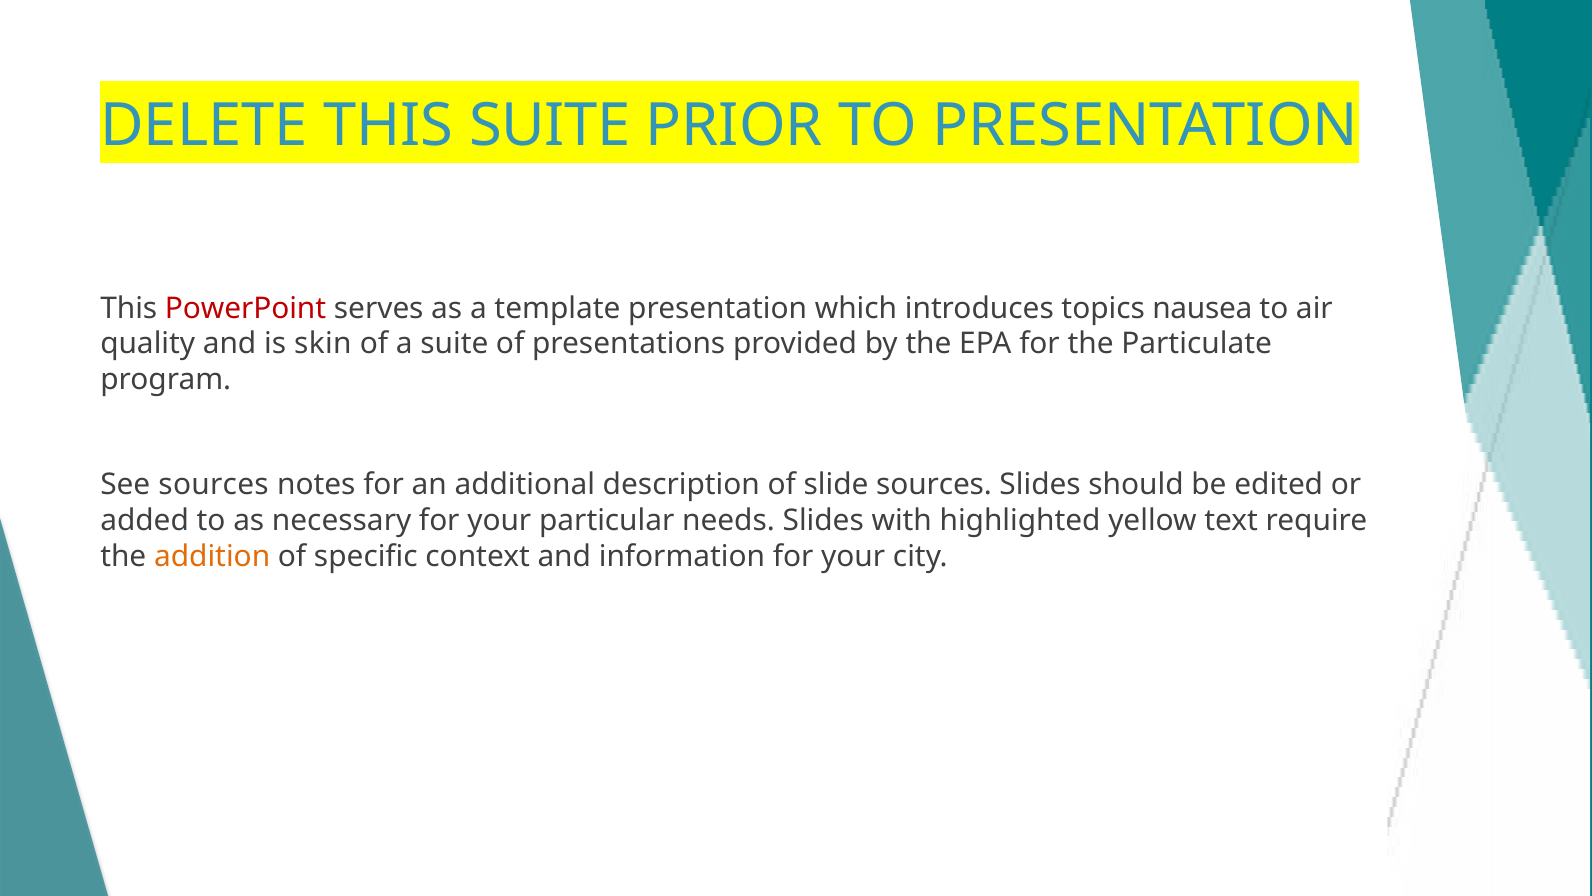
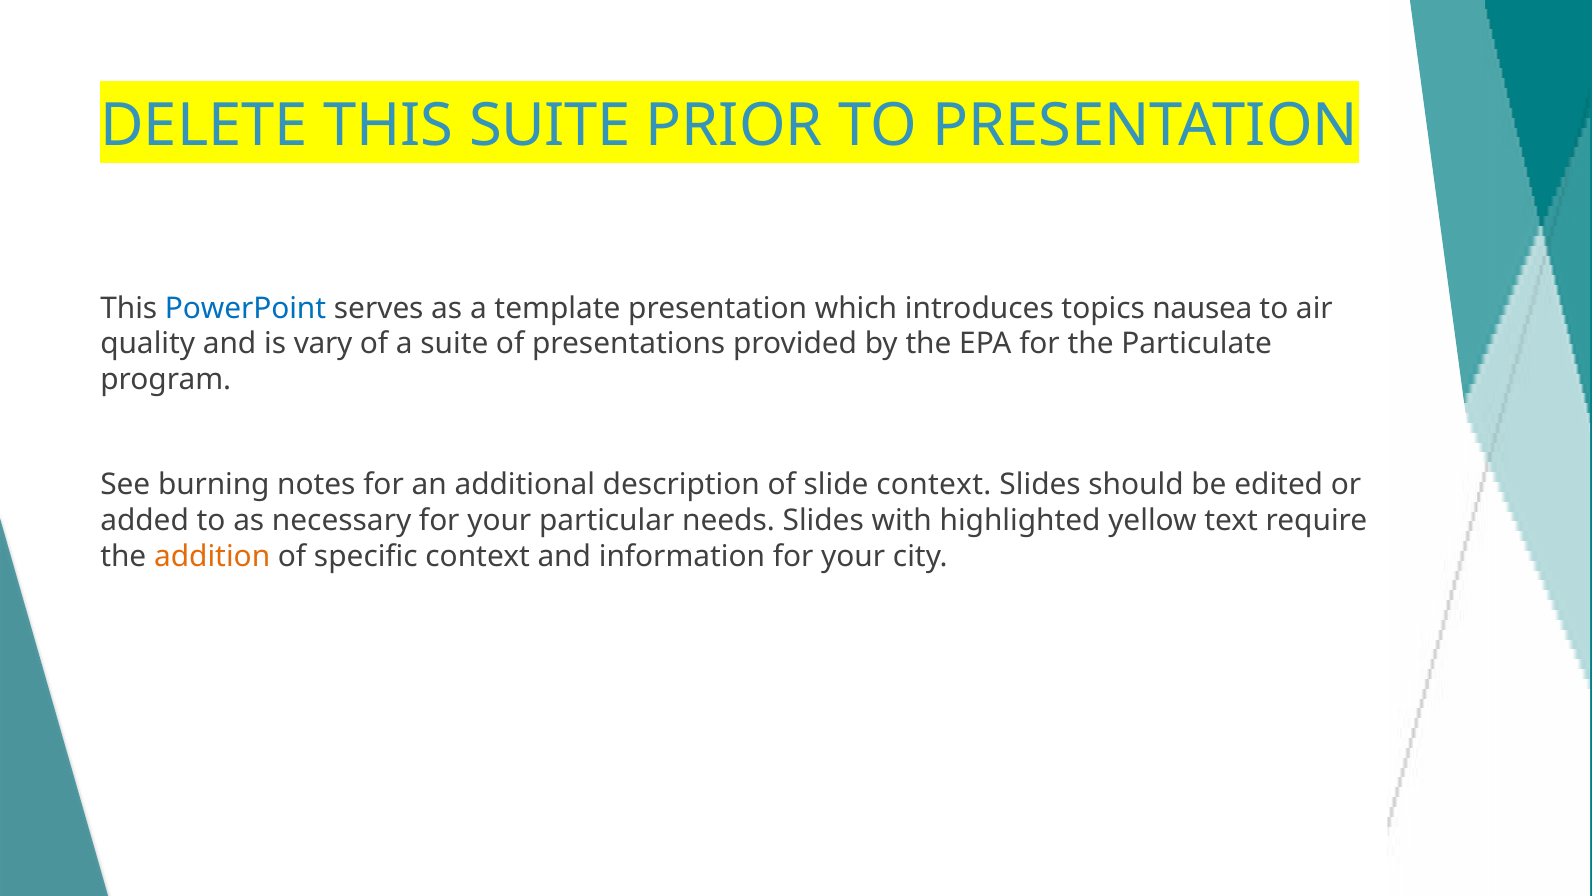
PowerPoint colour: red -> blue (246, 308)
skin: skin -> vary (323, 344)
See sources: sources -> burning (214, 485)
slide sources: sources -> context (934, 485)
